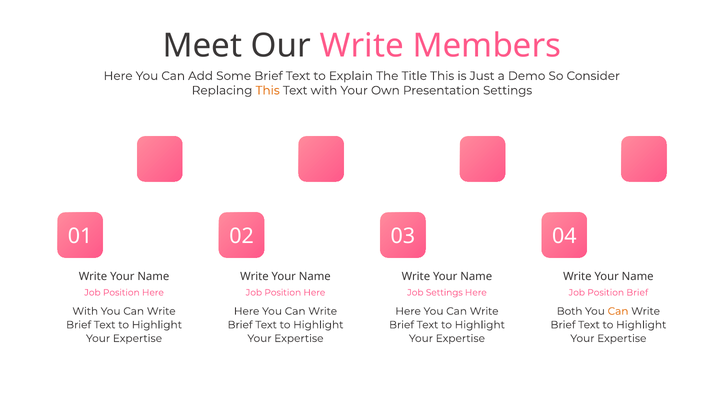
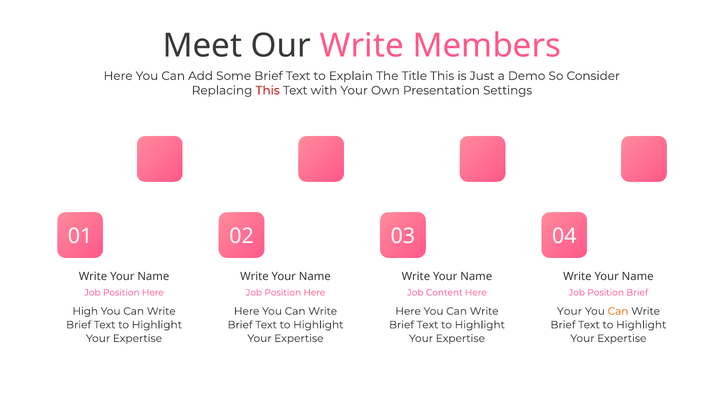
This colour: orange -> red (268, 90)
Job Settings: Settings -> Content (444, 292)
With: With -> High (85, 311)
Both: Both -> Your (570, 311)
